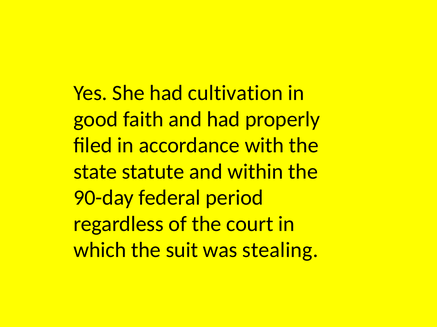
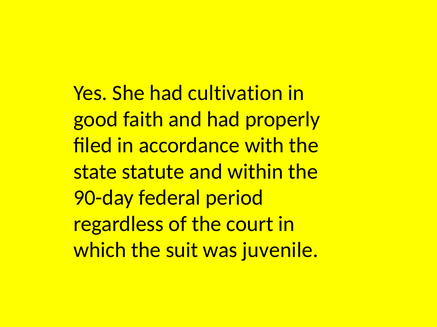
stealing: stealing -> juvenile (280, 251)
